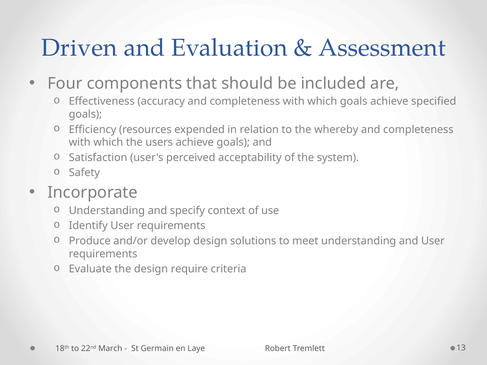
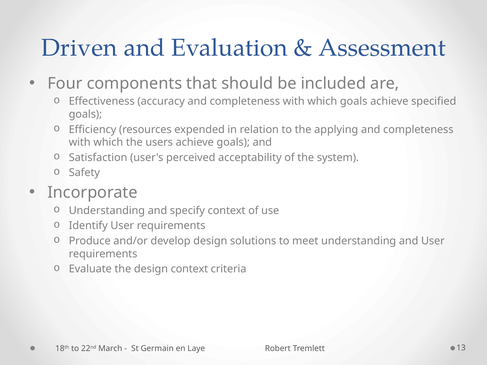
whereby: whereby -> applying (336, 130)
design require: require -> context (189, 269)
